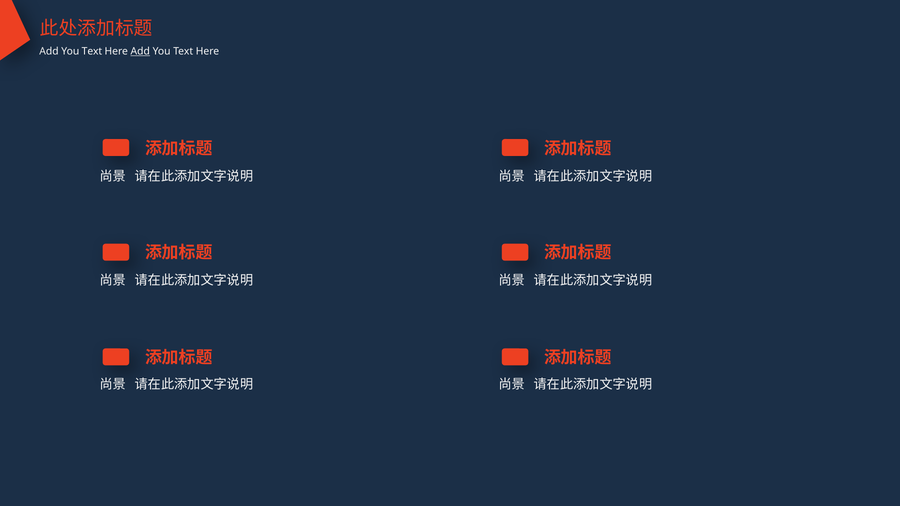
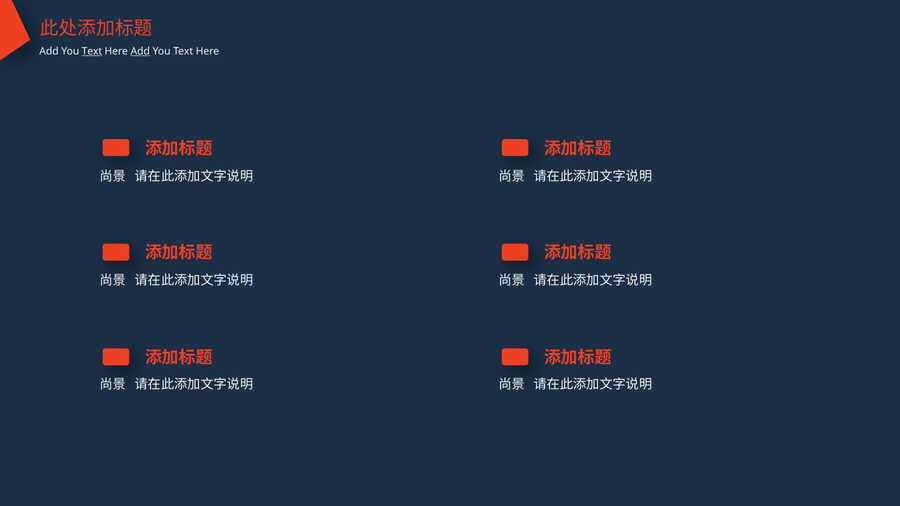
Text underline: none -> present (92, 51)
